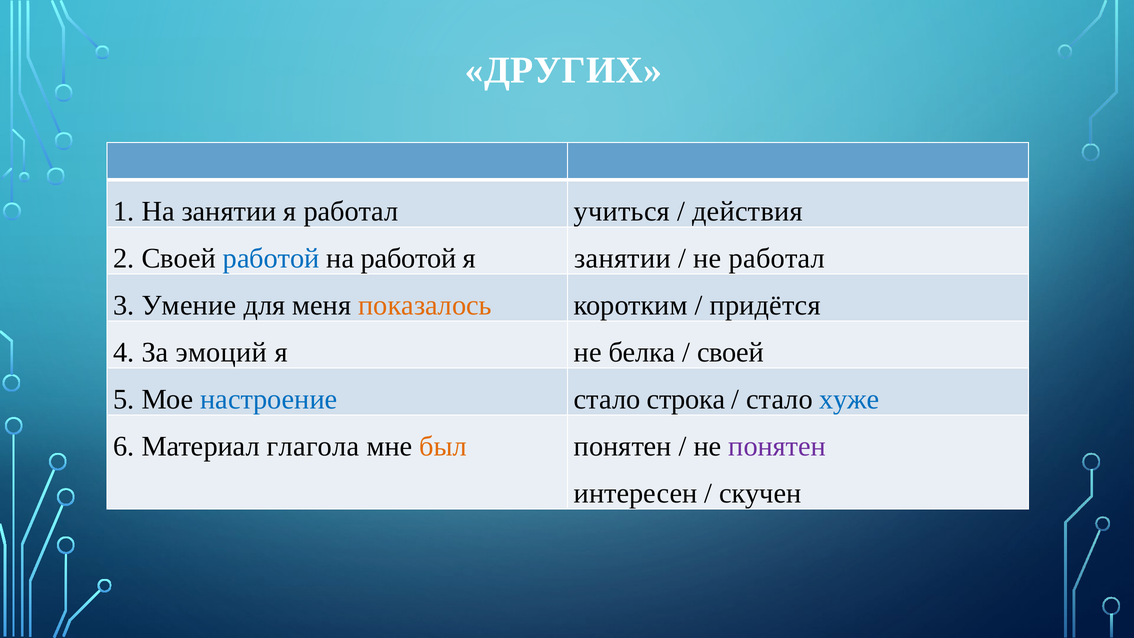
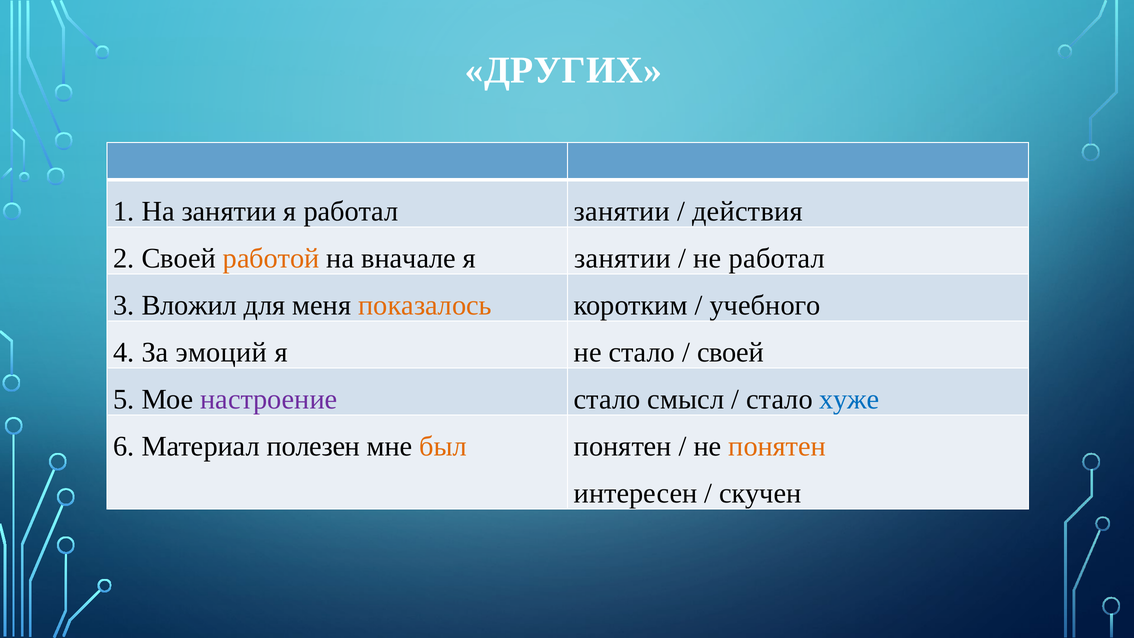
работал учиться: учиться -> занятии (622, 211)
работой colour: blue -> orange (271, 258)
на работой: работой -> вначале (409, 258)
Умение: Умение -> Вложил (189, 305)
придётся: придётся -> учебного (765, 305)
не белка: белка -> стало (642, 352)
настроение colour: blue -> purple (269, 399)
строка: строка -> смысл (686, 399)
глагола: глагола -> полезен (313, 446)
понятен colour: purple -> orange (777, 446)
